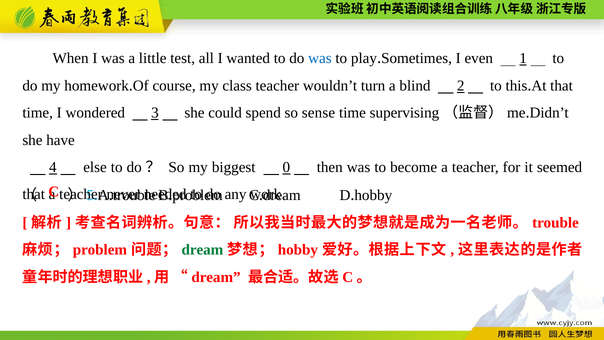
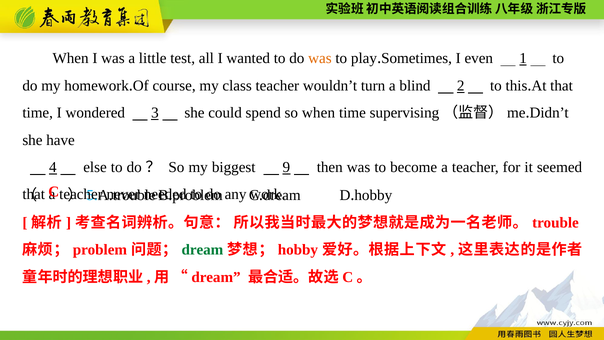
was colour: blue -> orange (320, 58)
so sense: sense -> when (318, 113)
0: 0 -> 9 (286, 167)
